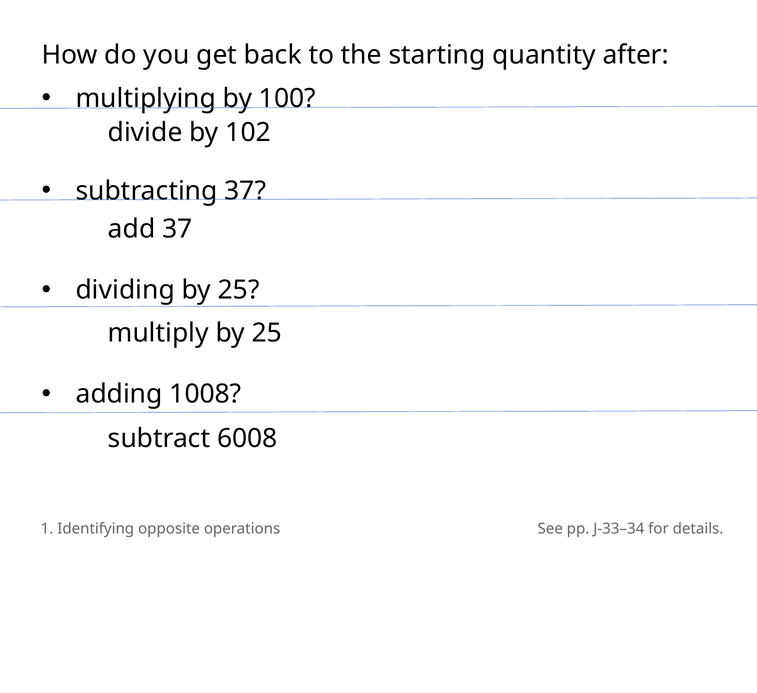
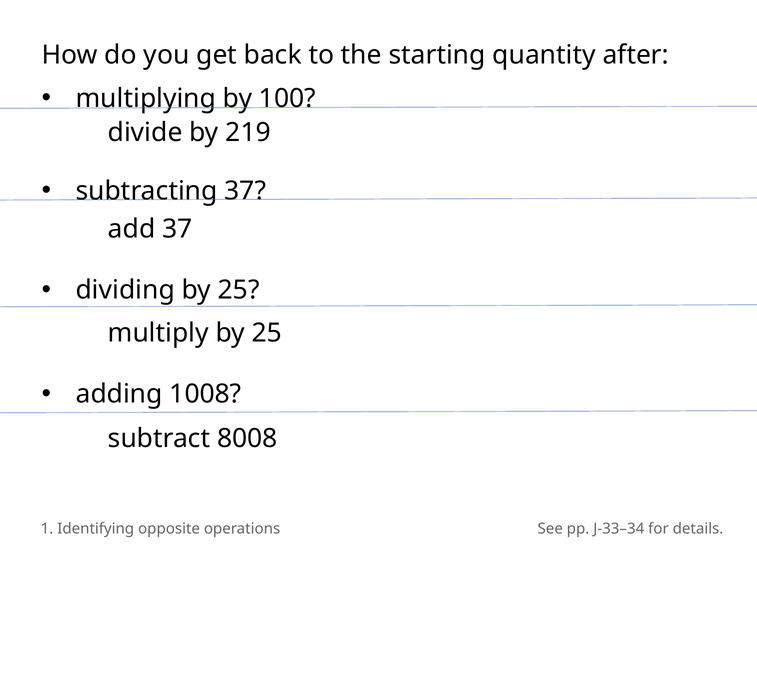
102: 102 -> 219 (248, 132)
6008: 6008 -> 8008 (247, 439)
